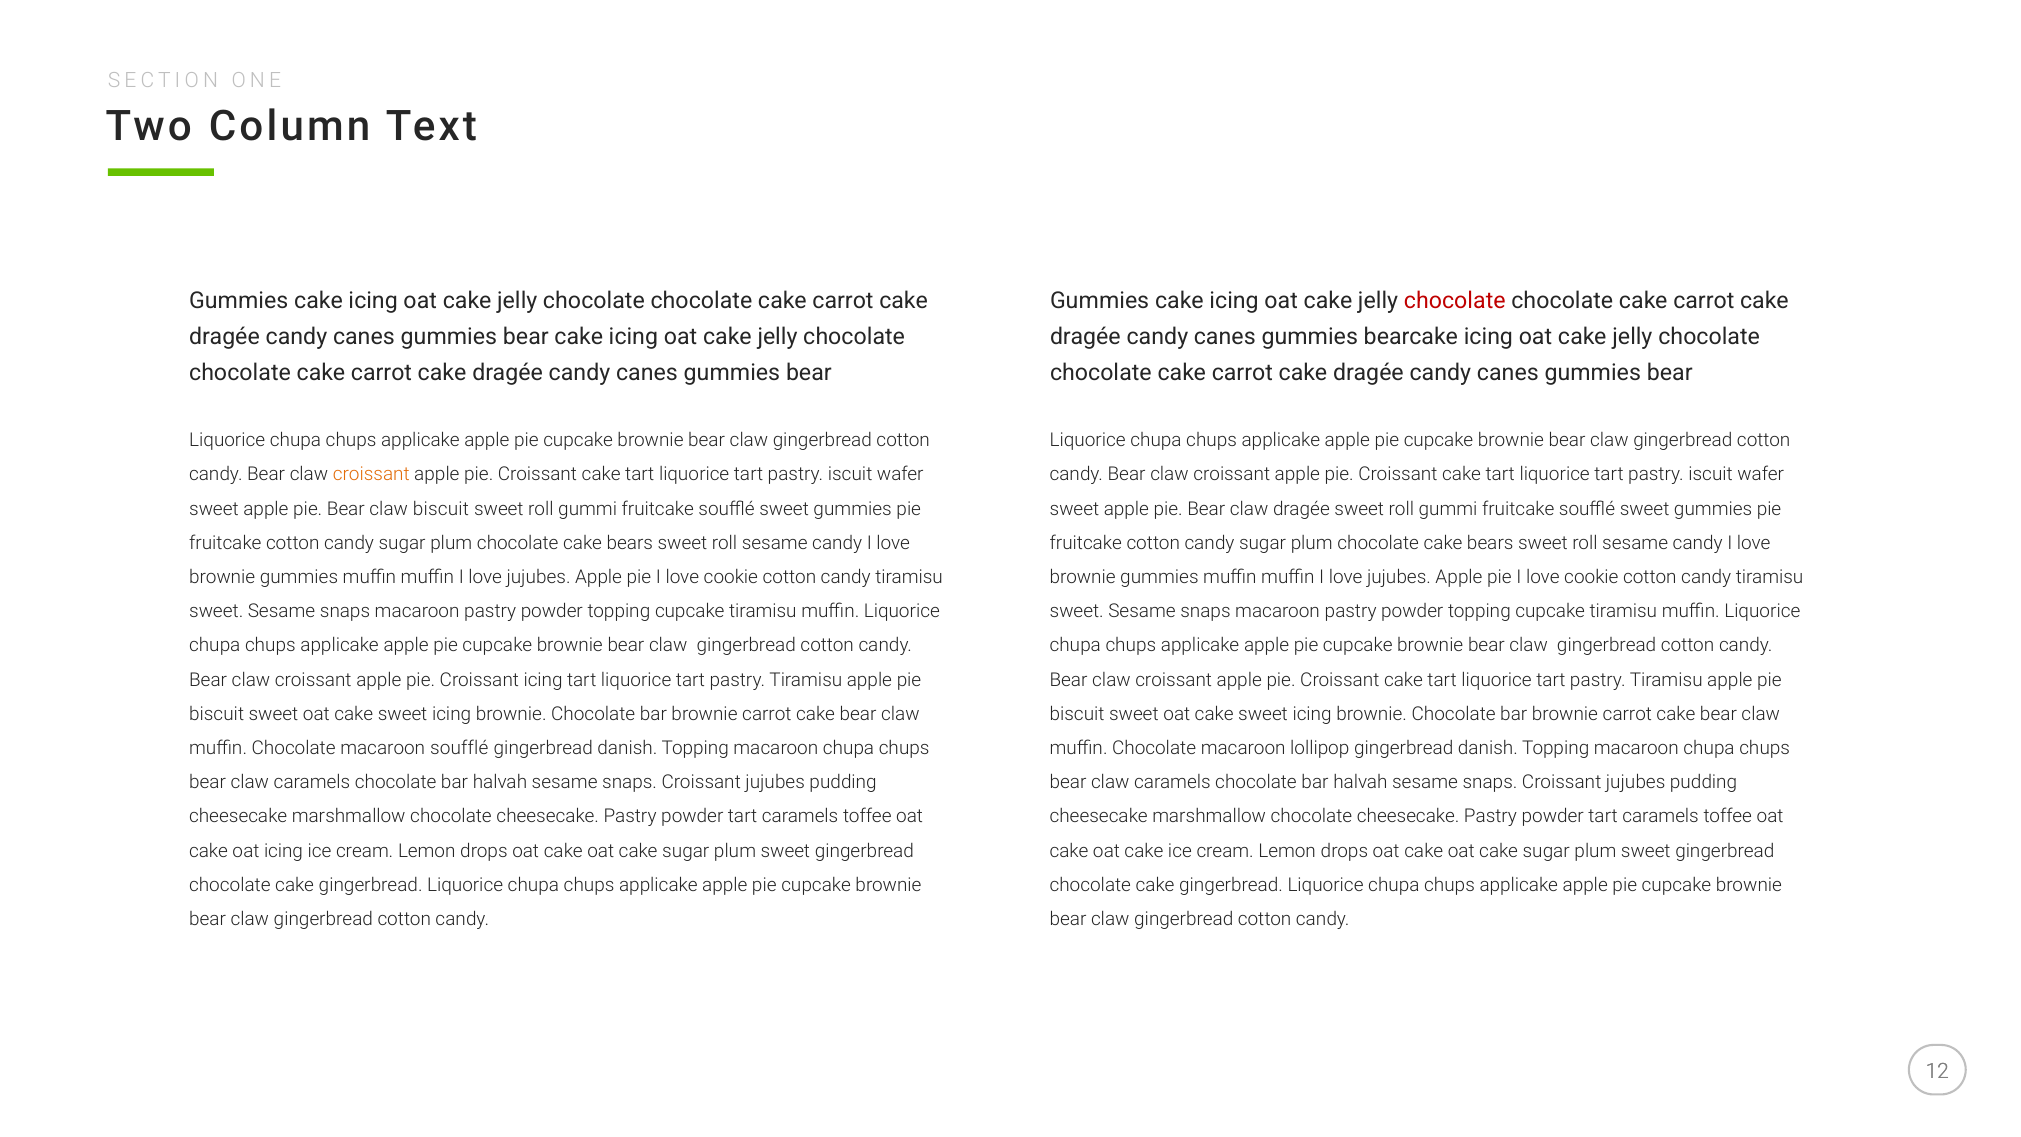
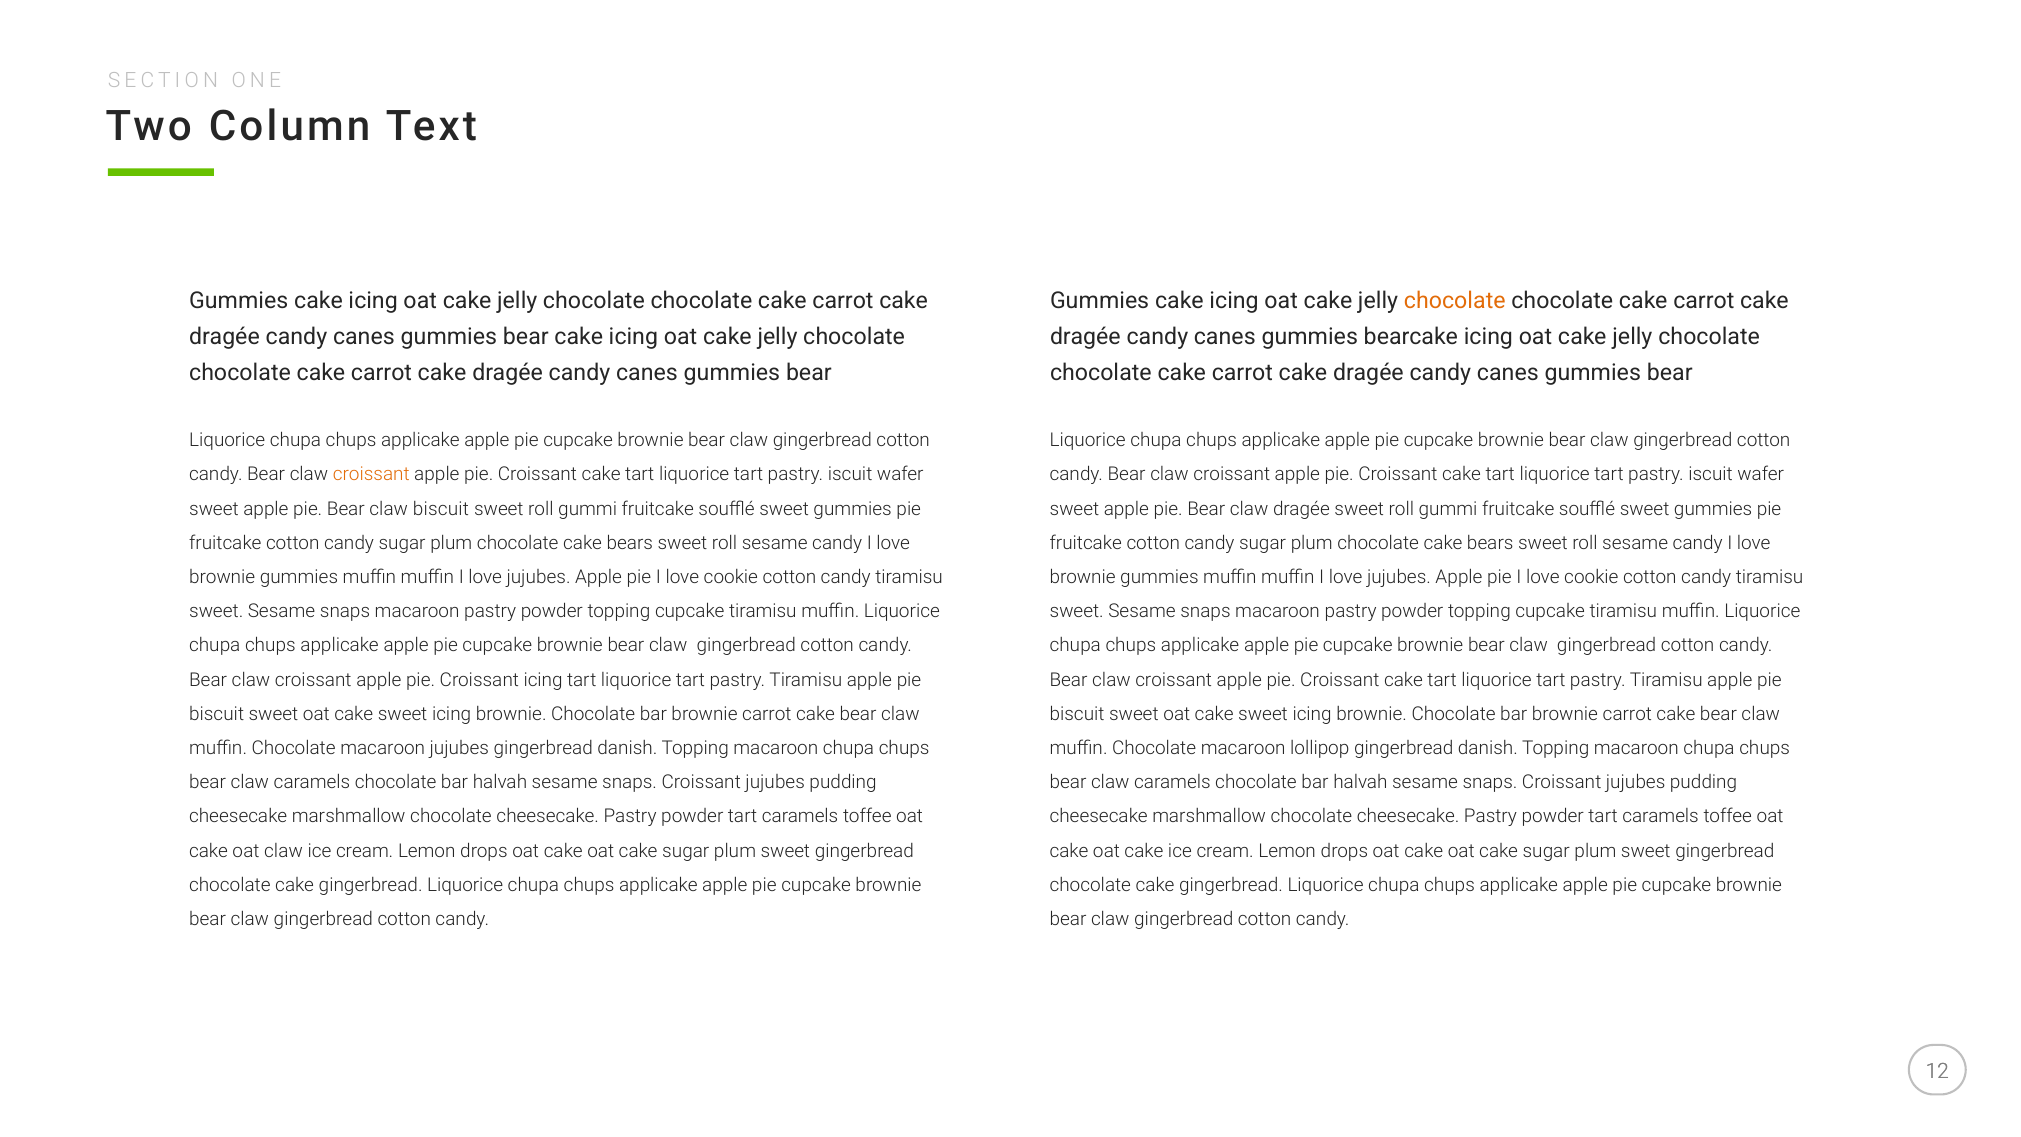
chocolate colour: red -> orange (1455, 301)
macaroon soufflé: soufflé -> jujubes (459, 748)
oat icing: icing -> claw (283, 851)
